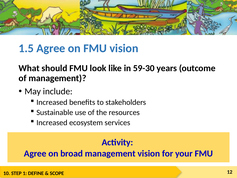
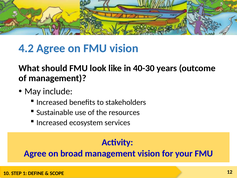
1.5: 1.5 -> 4.2 (26, 48)
59-30: 59-30 -> 40-30 (144, 68)
